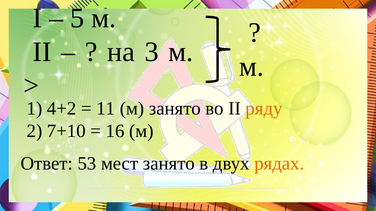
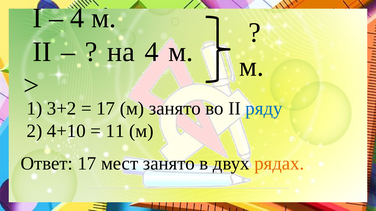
5: 5 -> 4 (77, 18)
на 3: 3 -> 4 (152, 52)
4+2: 4+2 -> 3+2 (62, 109)
11: 11 -> 17 (106, 109)
ряду colour: orange -> blue (264, 109)
7+10: 7+10 -> 4+10 (66, 131)
16: 16 -> 11 (115, 131)
Ответ 53: 53 -> 17 (87, 164)
